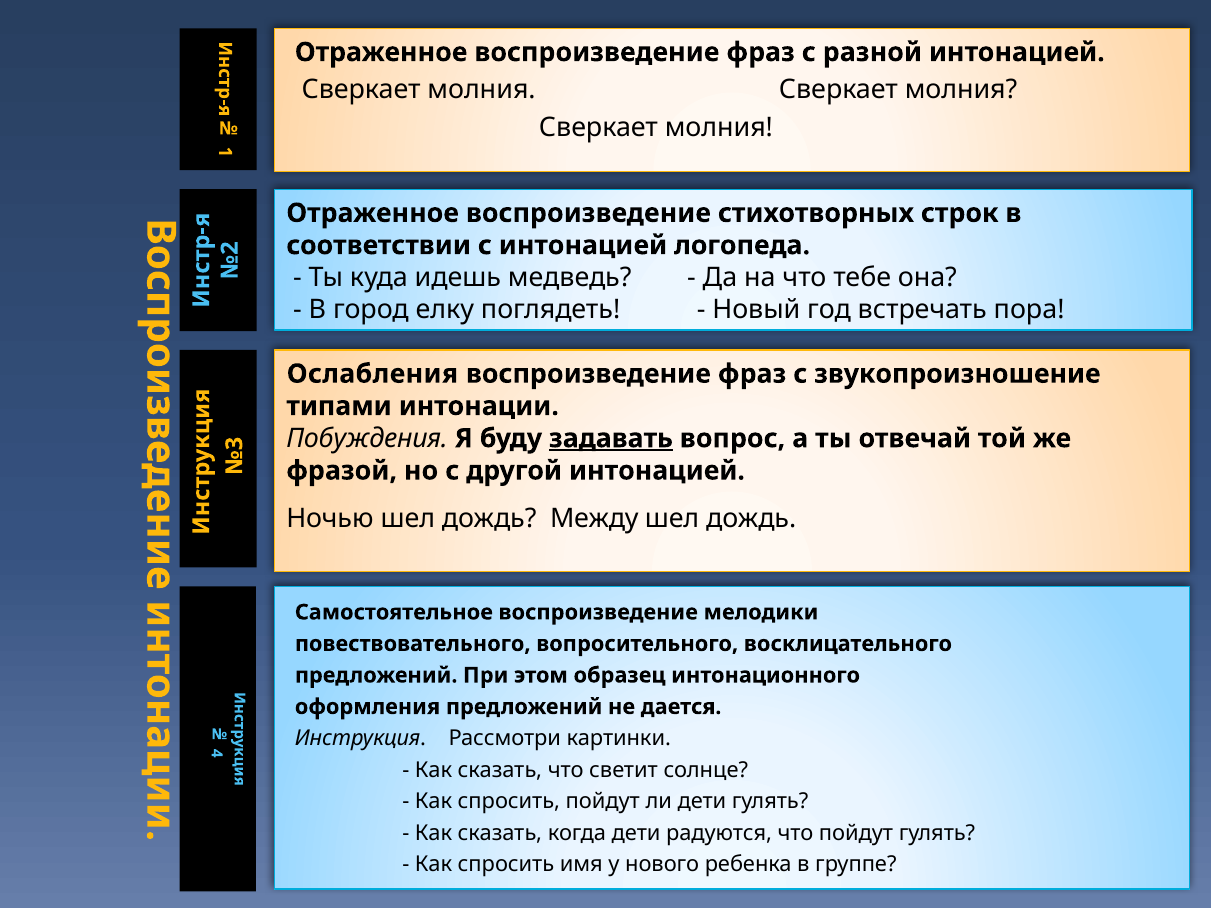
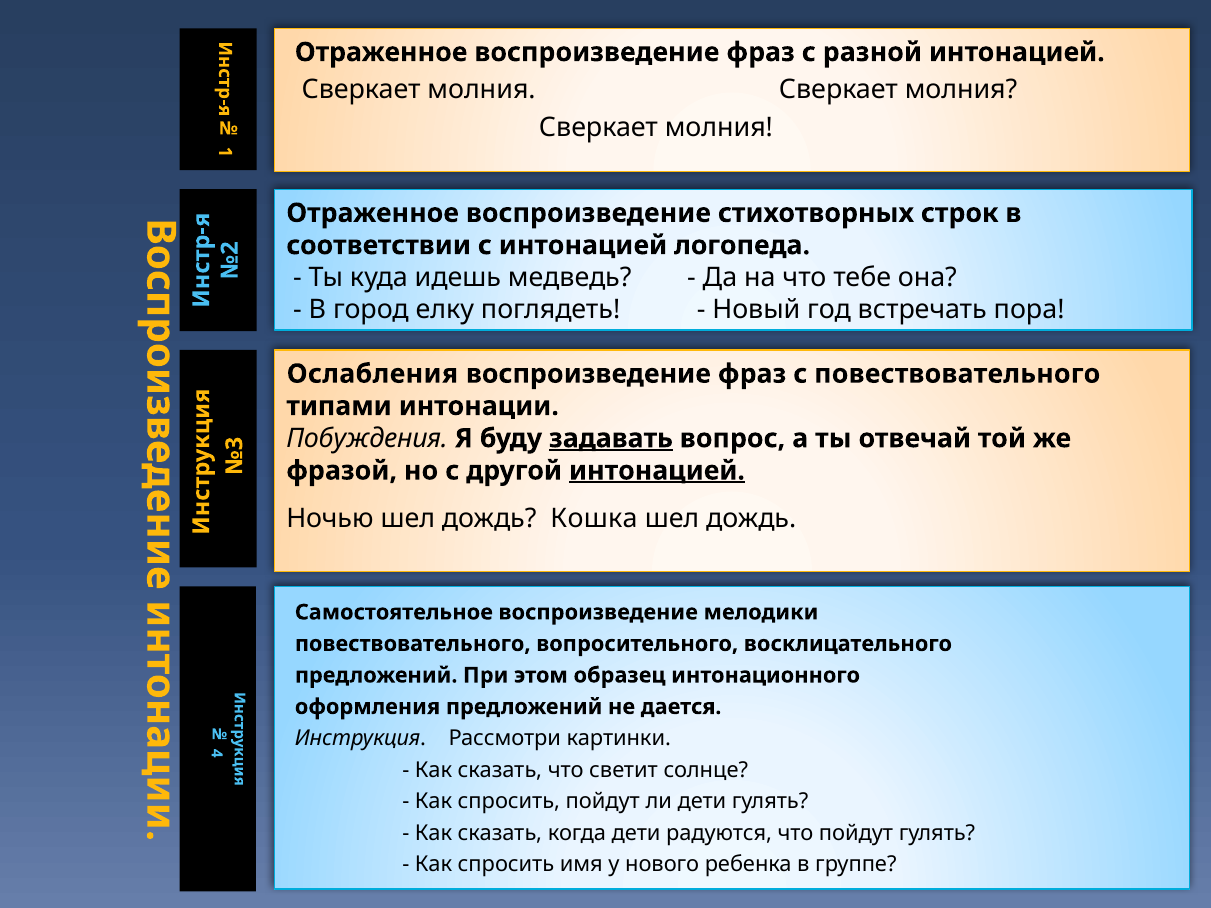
с звукопроизношение: звукопроизношение -> повествовательного (957, 374)
интонацией underline: none -> present (657, 471)
Между: Между -> Кошка (594, 519)
